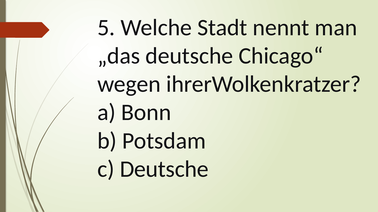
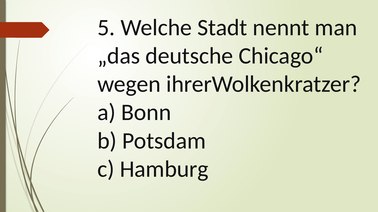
c Deutsche: Deutsche -> Hamburg (164, 169)
